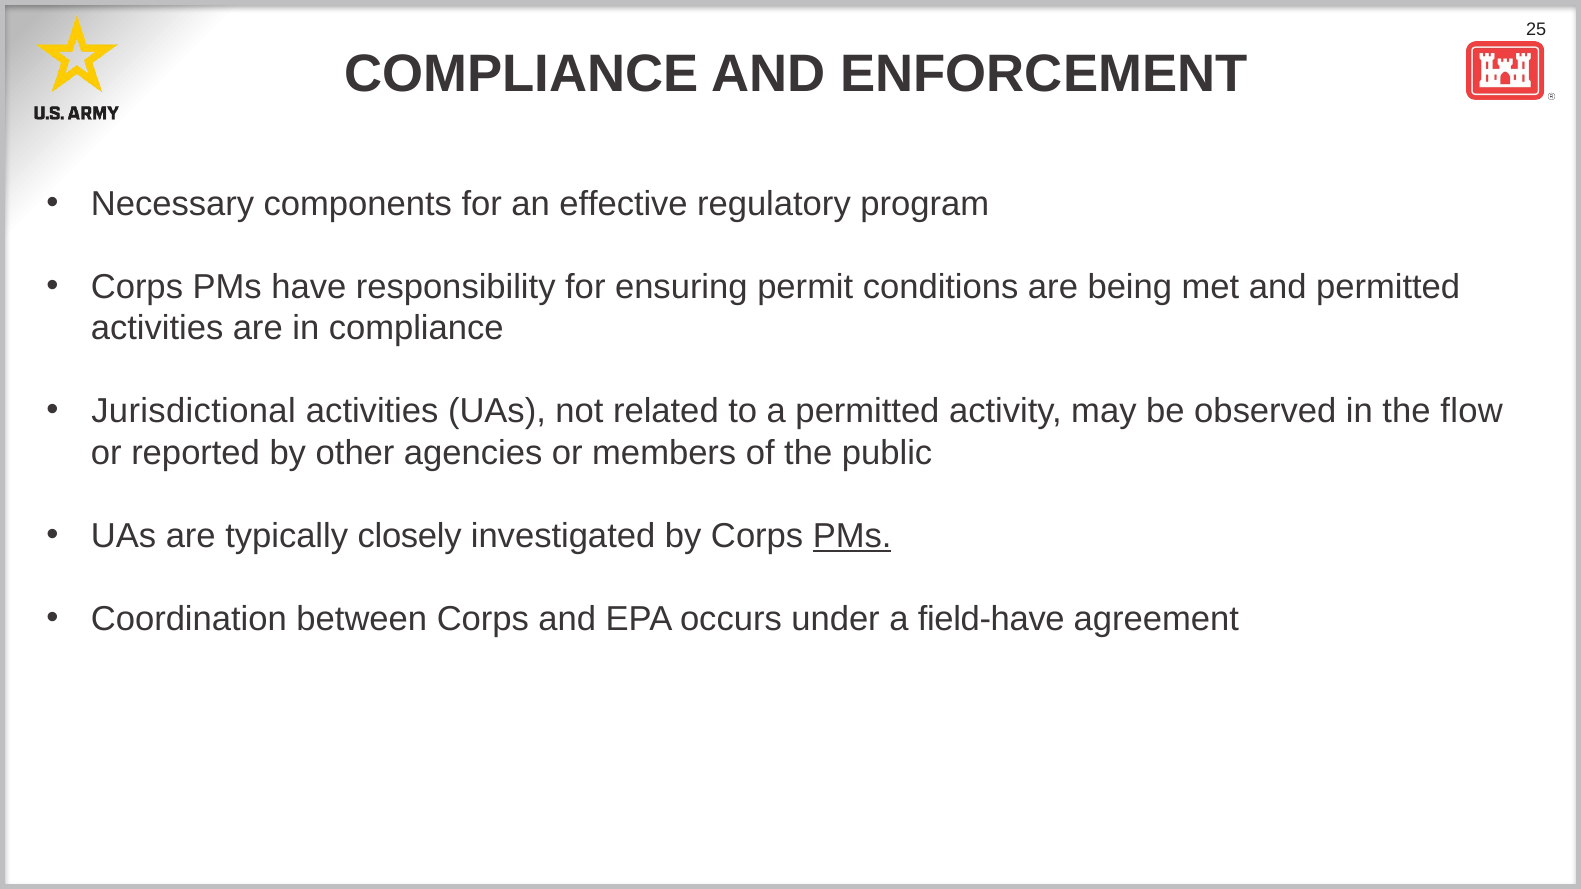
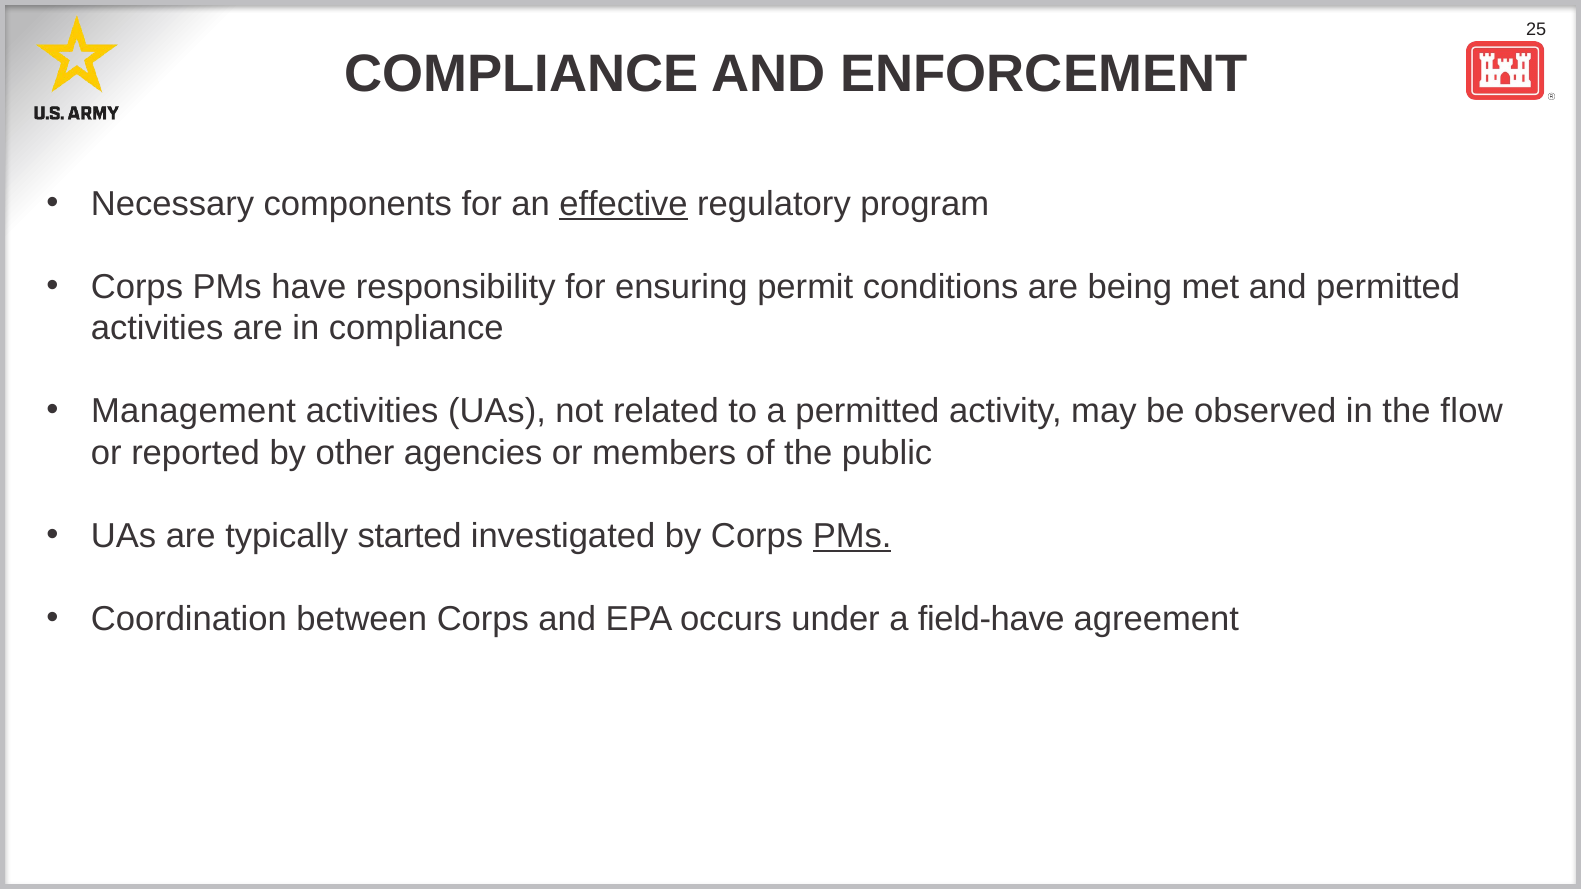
effective underline: none -> present (624, 204)
Jurisdictional: Jurisdictional -> Management (194, 412)
closely: closely -> started (410, 536)
